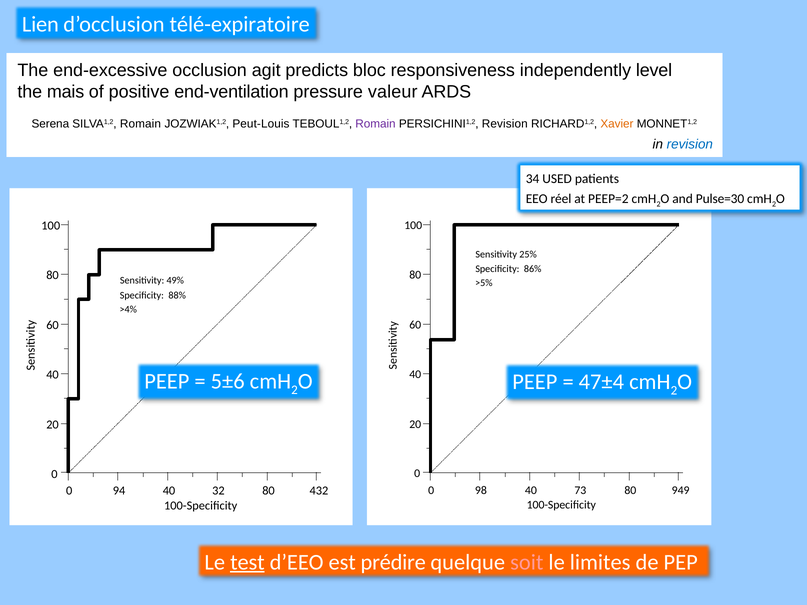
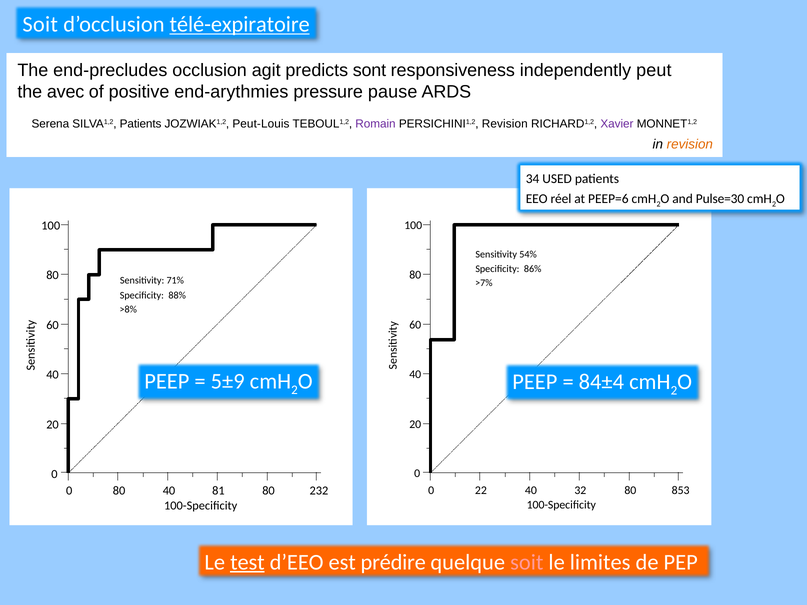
Lien: Lien -> Soit (40, 24)
télé-expiratoire underline: none -> present (240, 24)
end-excessive: end-excessive -> end-precludes (110, 70)
bloc: bloc -> sont (369, 70)
level: level -> peut (654, 70)
mais: mais -> avec (66, 92)
end-ventilation: end-ventilation -> end-arythmies (231, 92)
valeur: valeur -> pause (393, 92)
SILVA1,2 Romain: Romain -> Patients (141, 124)
Xavier colour: orange -> purple (617, 124)
revision colour: blue -> orange (690, 145)
PEEP=2: PEEP=2 -> PEEP=6 (608, 199)
25%: 25% -> 54% (528, 254)
49%: 49% -> 71% (175, 281)
>5%: >5% -> >7% (484, 283)
>4%: >4% -> >8% (128, 310)
5±6: 5±6 -> 5±9 (228, 382)
47±4: 47±4 -> 84±4 (601, 382)
98: 98 -> 22 (481, 491)
73: 73 -> 32 (580, 491)
949: 949 -> 853 (681, 491)
0 94: 94 -> 80 (119, 491)
32: 32 -> 81 (218, 491)
432: 432 -> 232 (319, 491)
